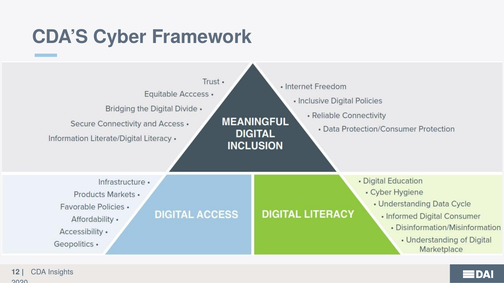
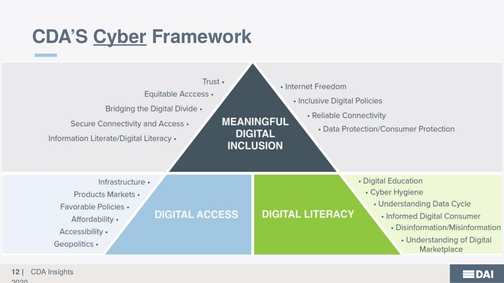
Cyber underline: none -> present (120, 37)
